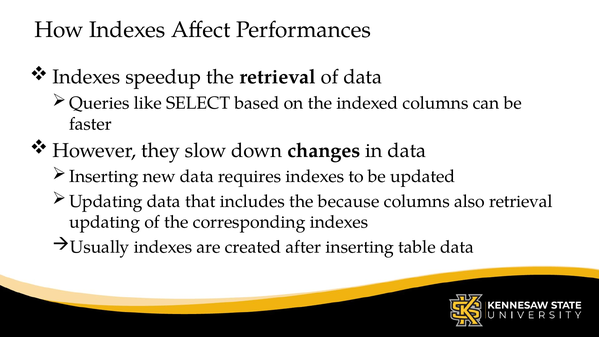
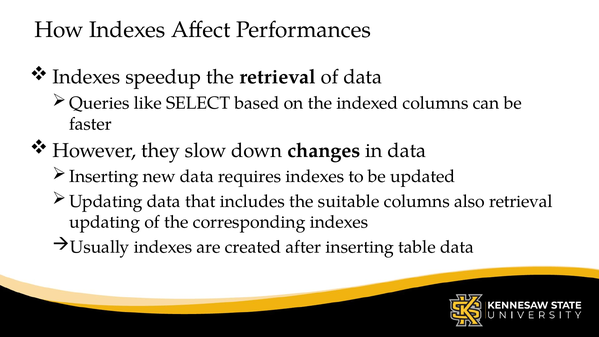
because: because -> suitable (349, 201)
